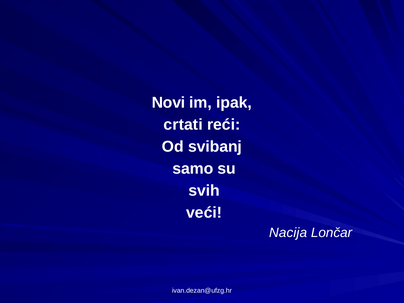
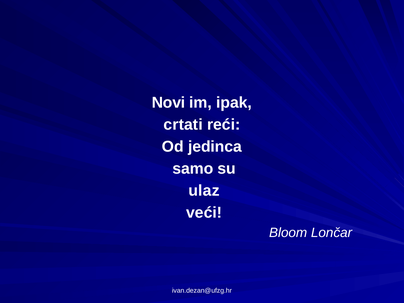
svibanj: svibanj -> jedinca (215, 147)
svih: svih -> ulaz (204, 191)
Nacija: Nacija -> Bloom (288, 233)
